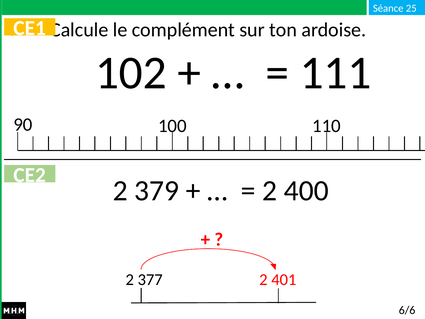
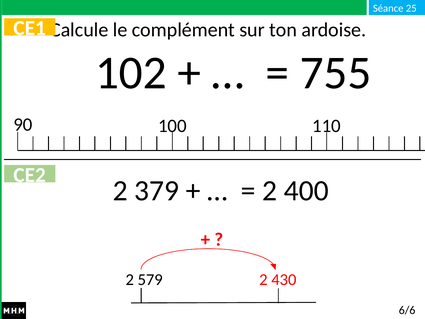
111: 111 -> 755 (336, 73)
377: 377 -> 579 (150, 279)
401: 401 -> 430 (284, 279)
